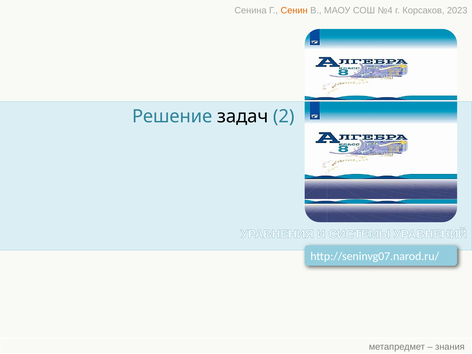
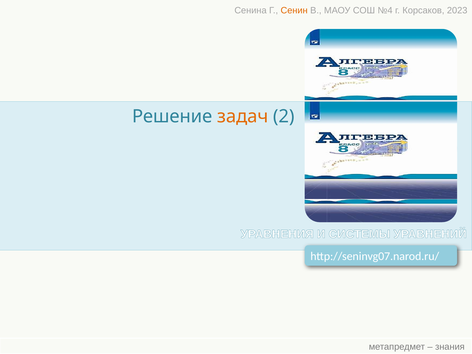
задач colour: black -> orange (243, 116)
